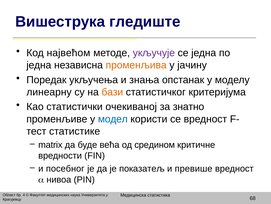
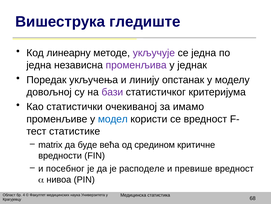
највећом: највећом -> линеарну (69, 53)
променљива colour: orange -> purple (136, 65)
јачину: јачину -> једнак (192, 65)
знања: знања -> линију (144, 80)
линеарну: линеарну -> довољној (49, 92)
бази colour: orange -> purple (112, 92)
знатно: знатно -> имамо (188, 106)
показатељ: показатељ -> расподеле (142, 168)
